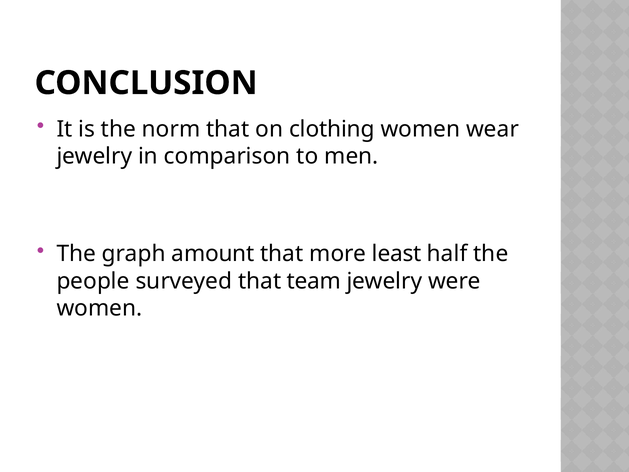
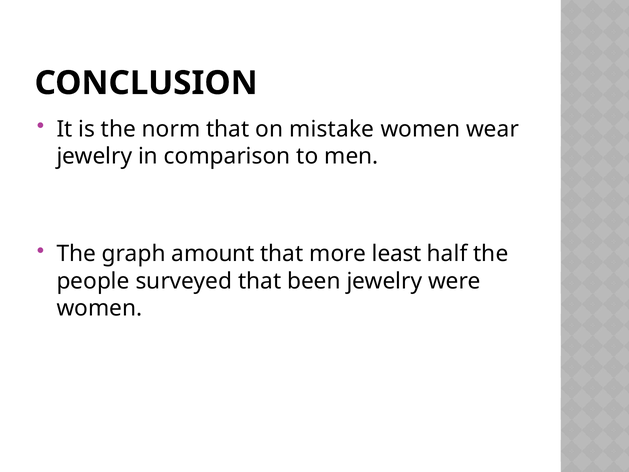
clothing: clothing -> mistake (332, 129)
team: team -> been (314, 281)
